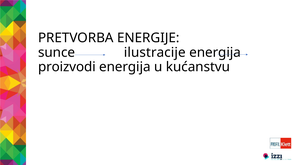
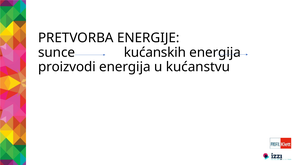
ilustracije: ilustracije -> kućanskih (155, 52)
